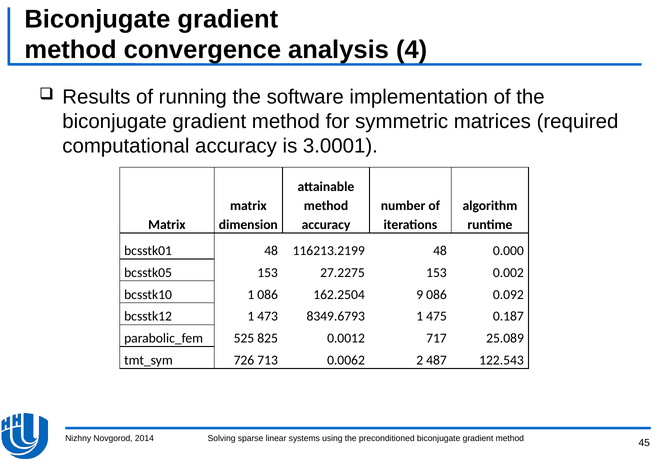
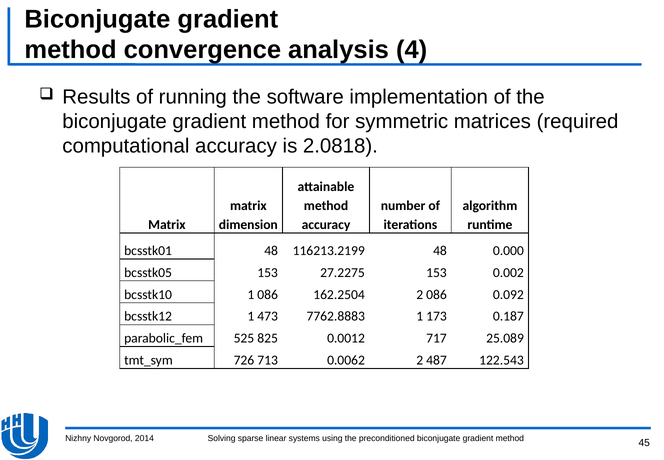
3.0001: 3.0001 -> 2.0818 (340, 146)
162.2504 9: 9 -> 2 (420, 294)
8349.6793: 8349.6793 -> 7762.8883 (336, 316)
475: 475 -> 173 (437, 316)
